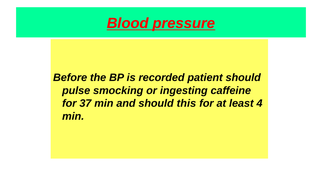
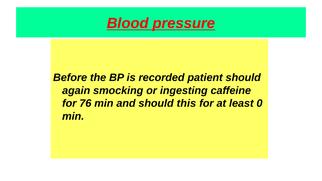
pulse: pulse -> again (76, 91)
37: 37 -> 76 (85, 103)
4: 4 -> 0 (260, 103)
